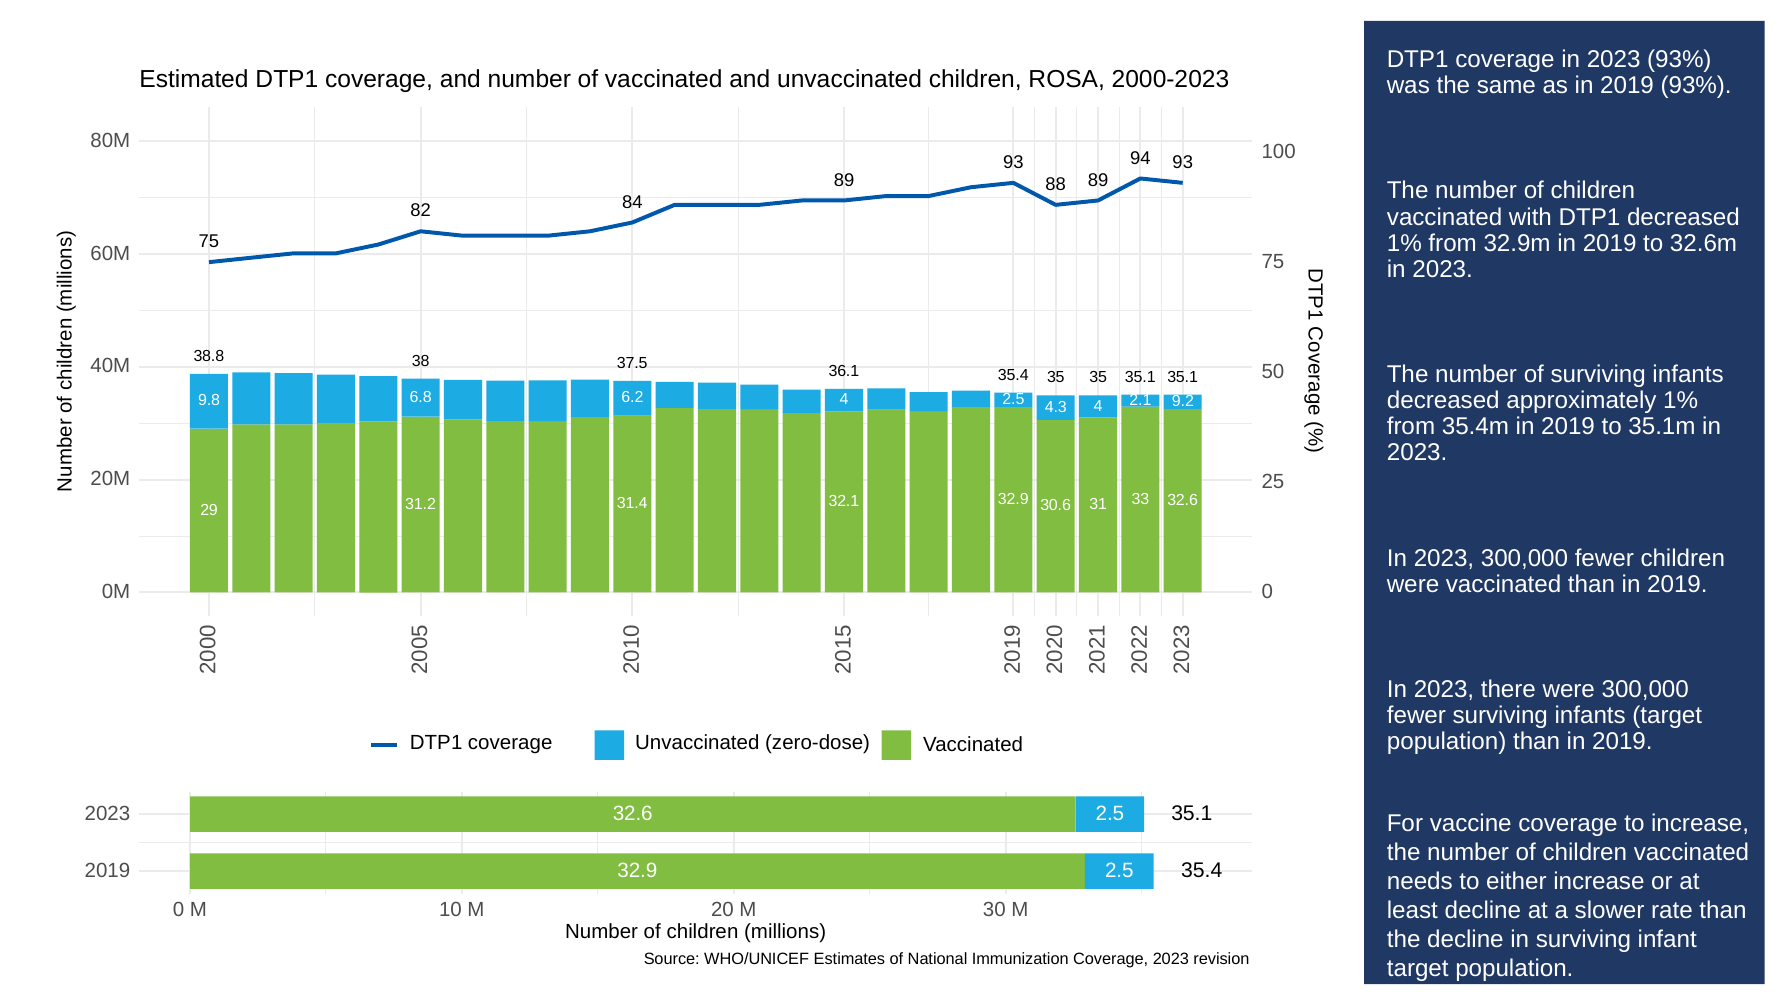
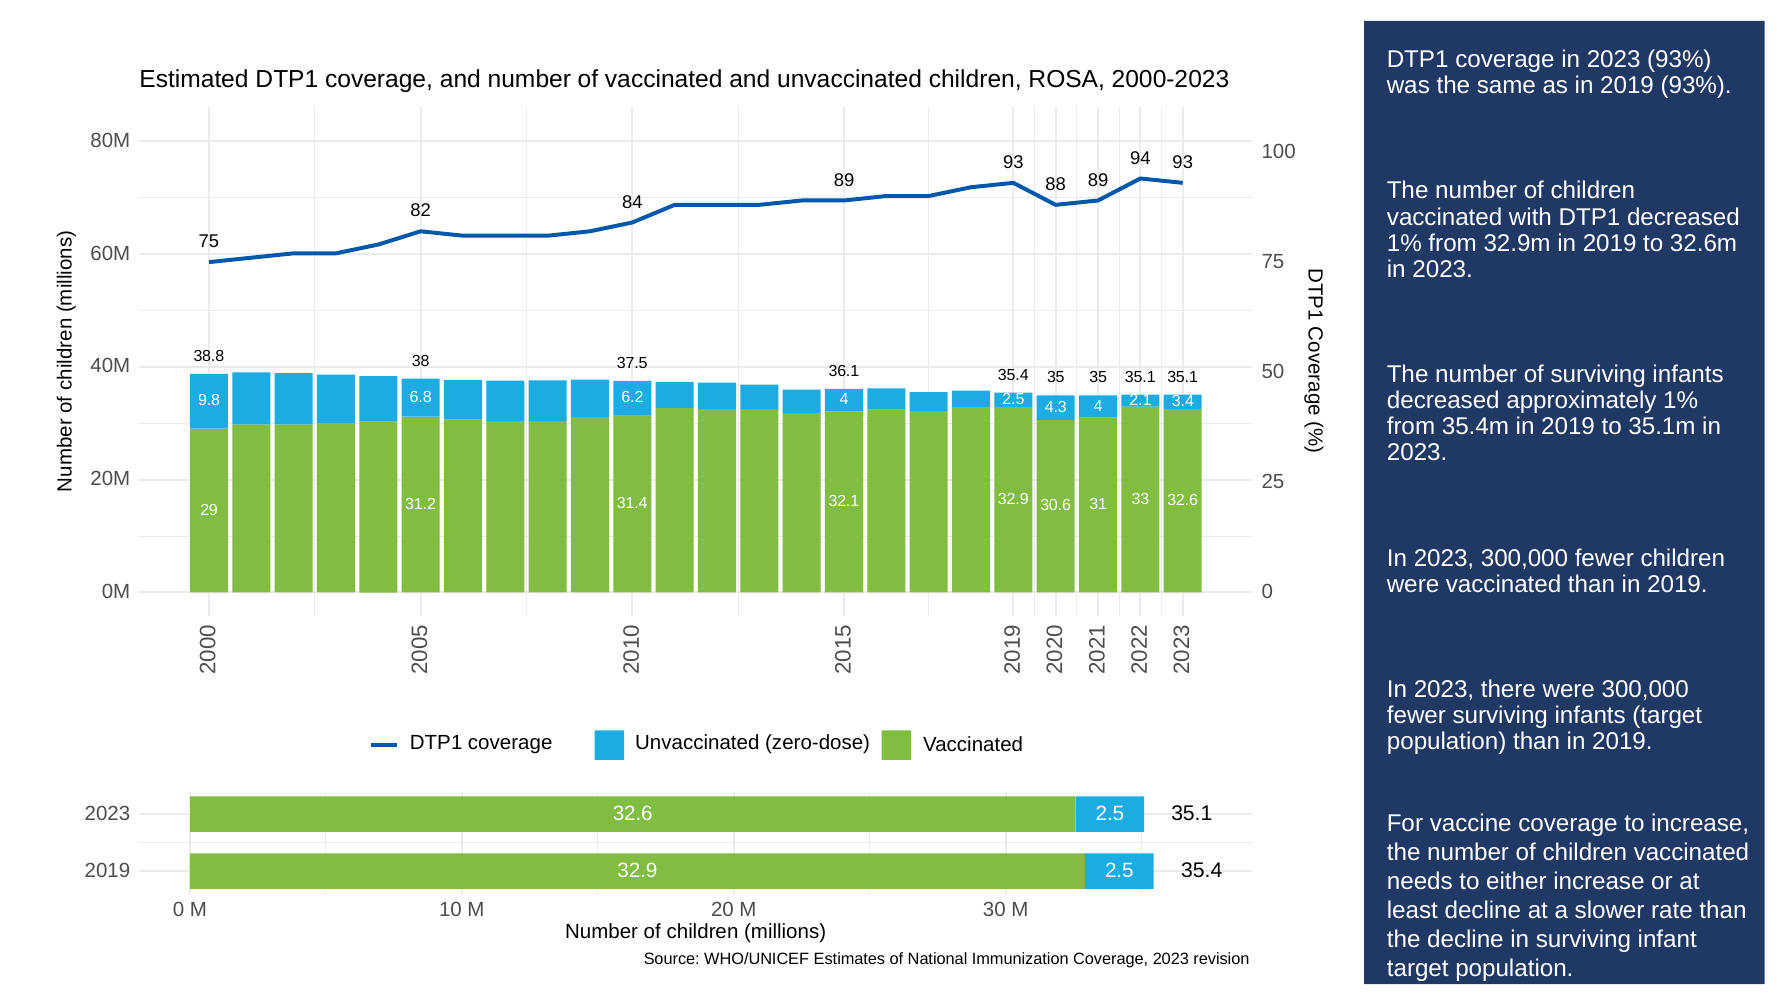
9.2: 9.2 -> 3.4 (1183, 401)
